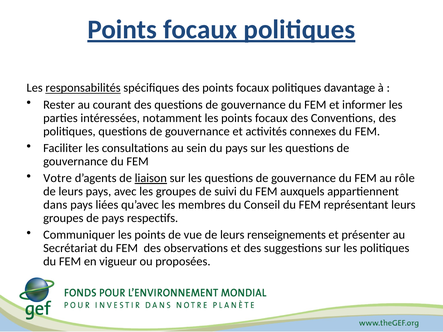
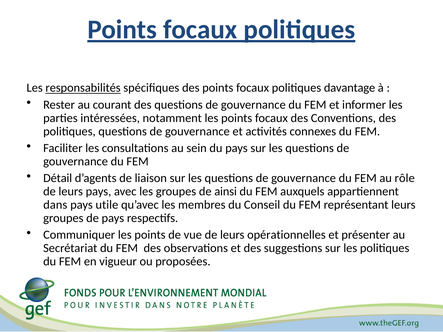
Votre: Votre -> Détail (58, 178)
liaison underline: present -> none (151, 178)
suivi: suivi -> ainsi (226, 192)
liées: liées -> utile (107, 205)
renseignements: renseignements -> opérationnelles (286, 235)
